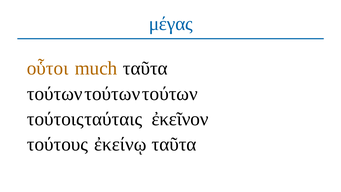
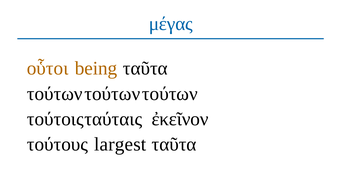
much: much -> being (96, 68)
ἐκείνῳ: ἐκείνῳ -> largest (120, 144)
